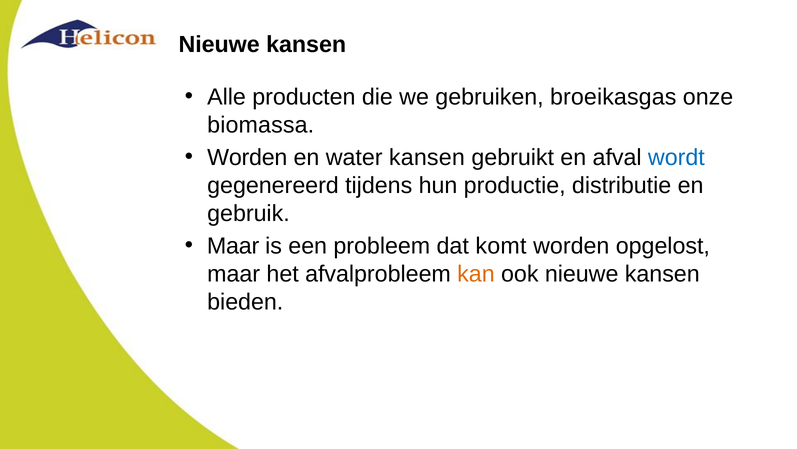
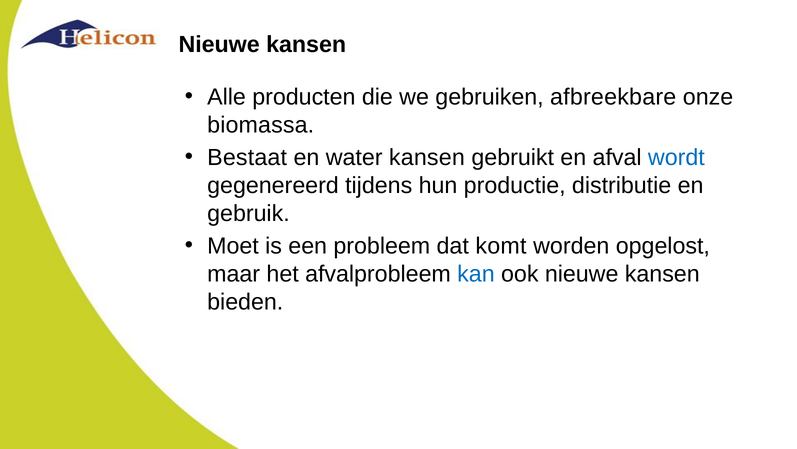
broeikasgas: broeikasgas -> afbreekbare (613, 97)
Worden: Worden -> Bestaat (247, 157)
Maar: Maar -> Moet (233, 246)
kan colour: orange -> blue (476, 274)
